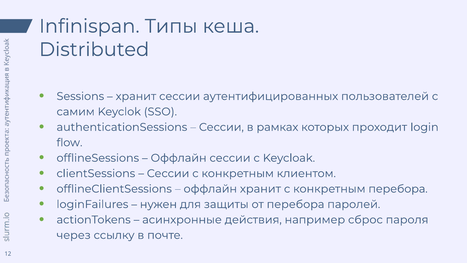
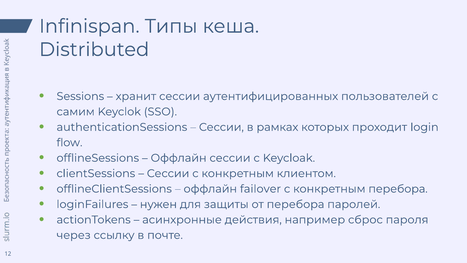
оффлайн хранит: хранит -> failover (260, 189)
